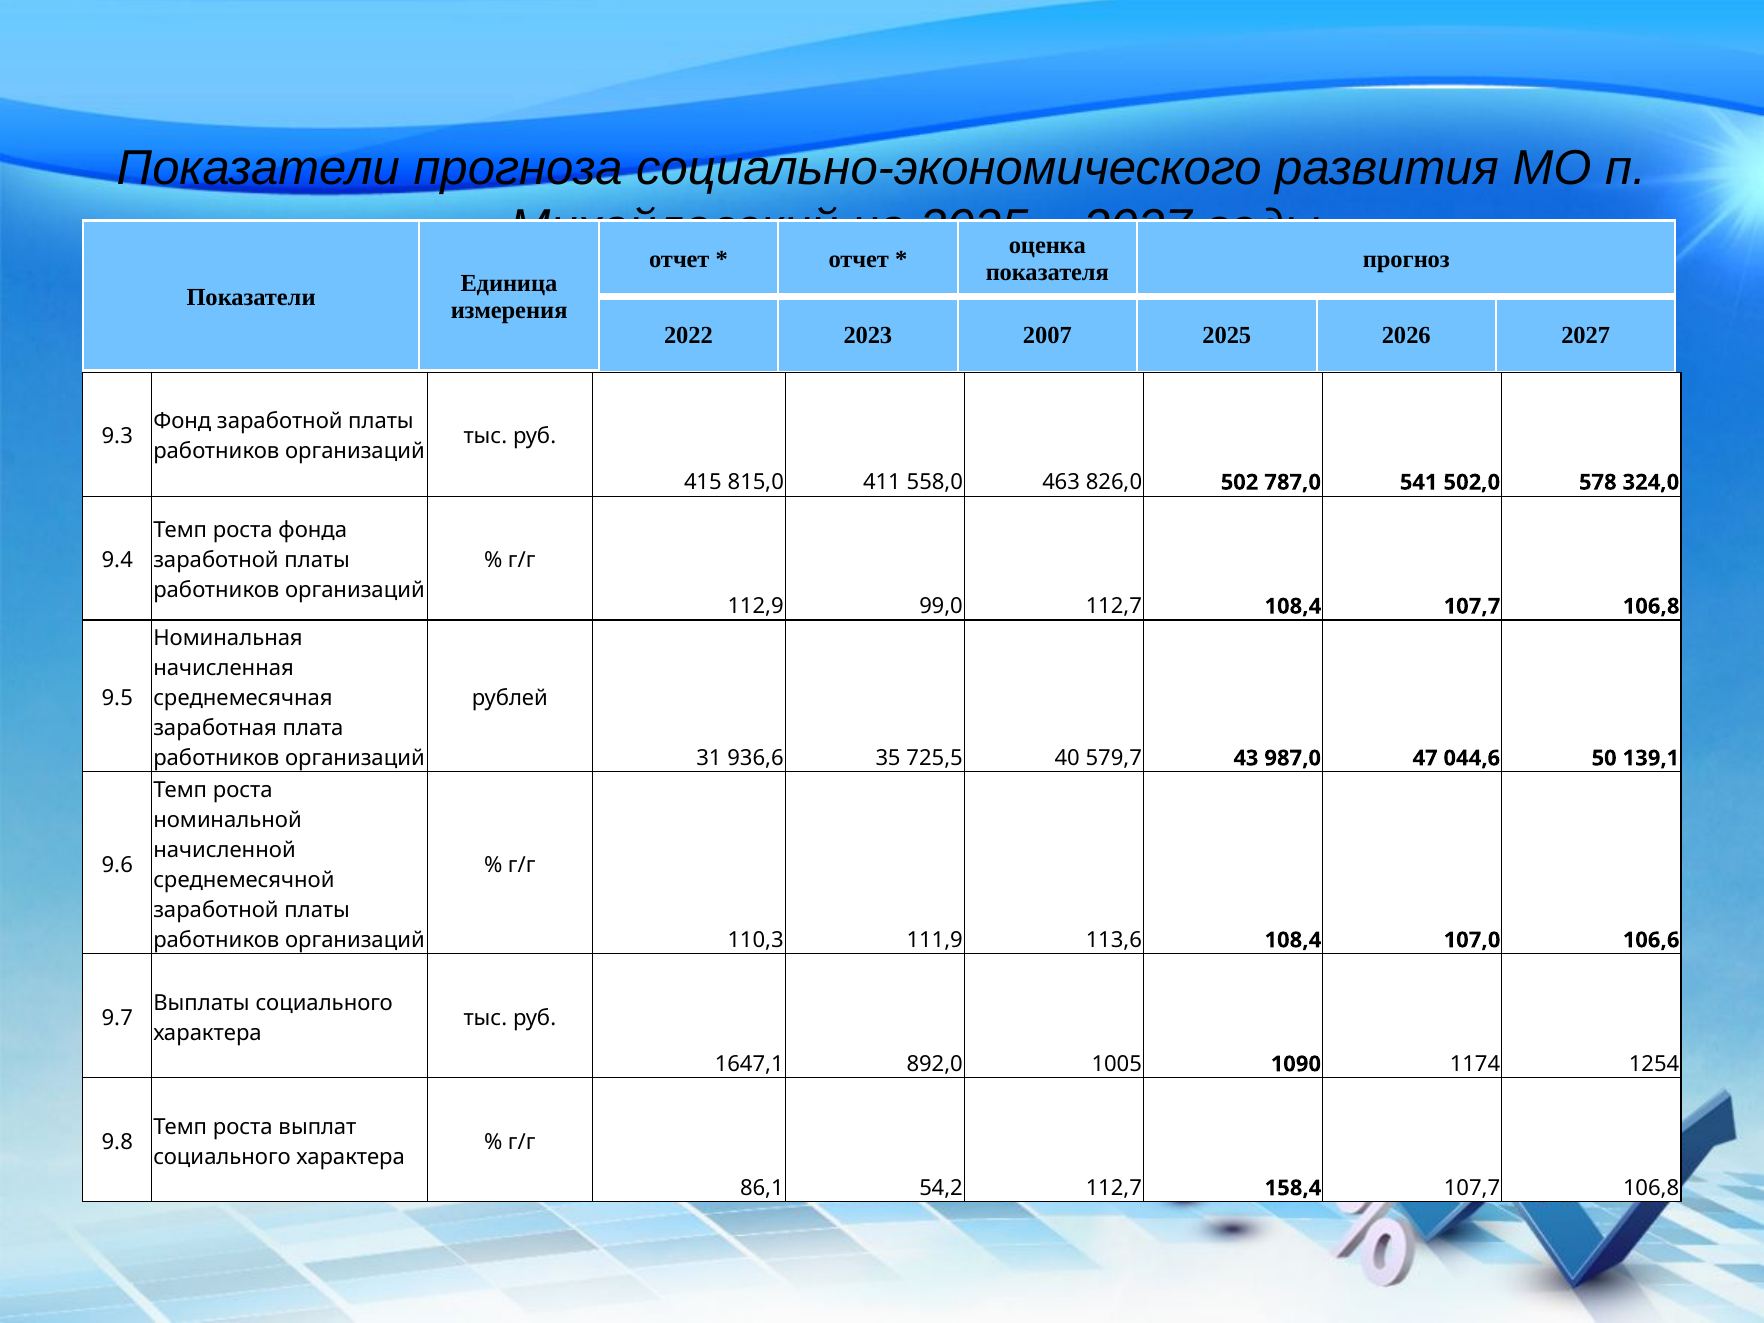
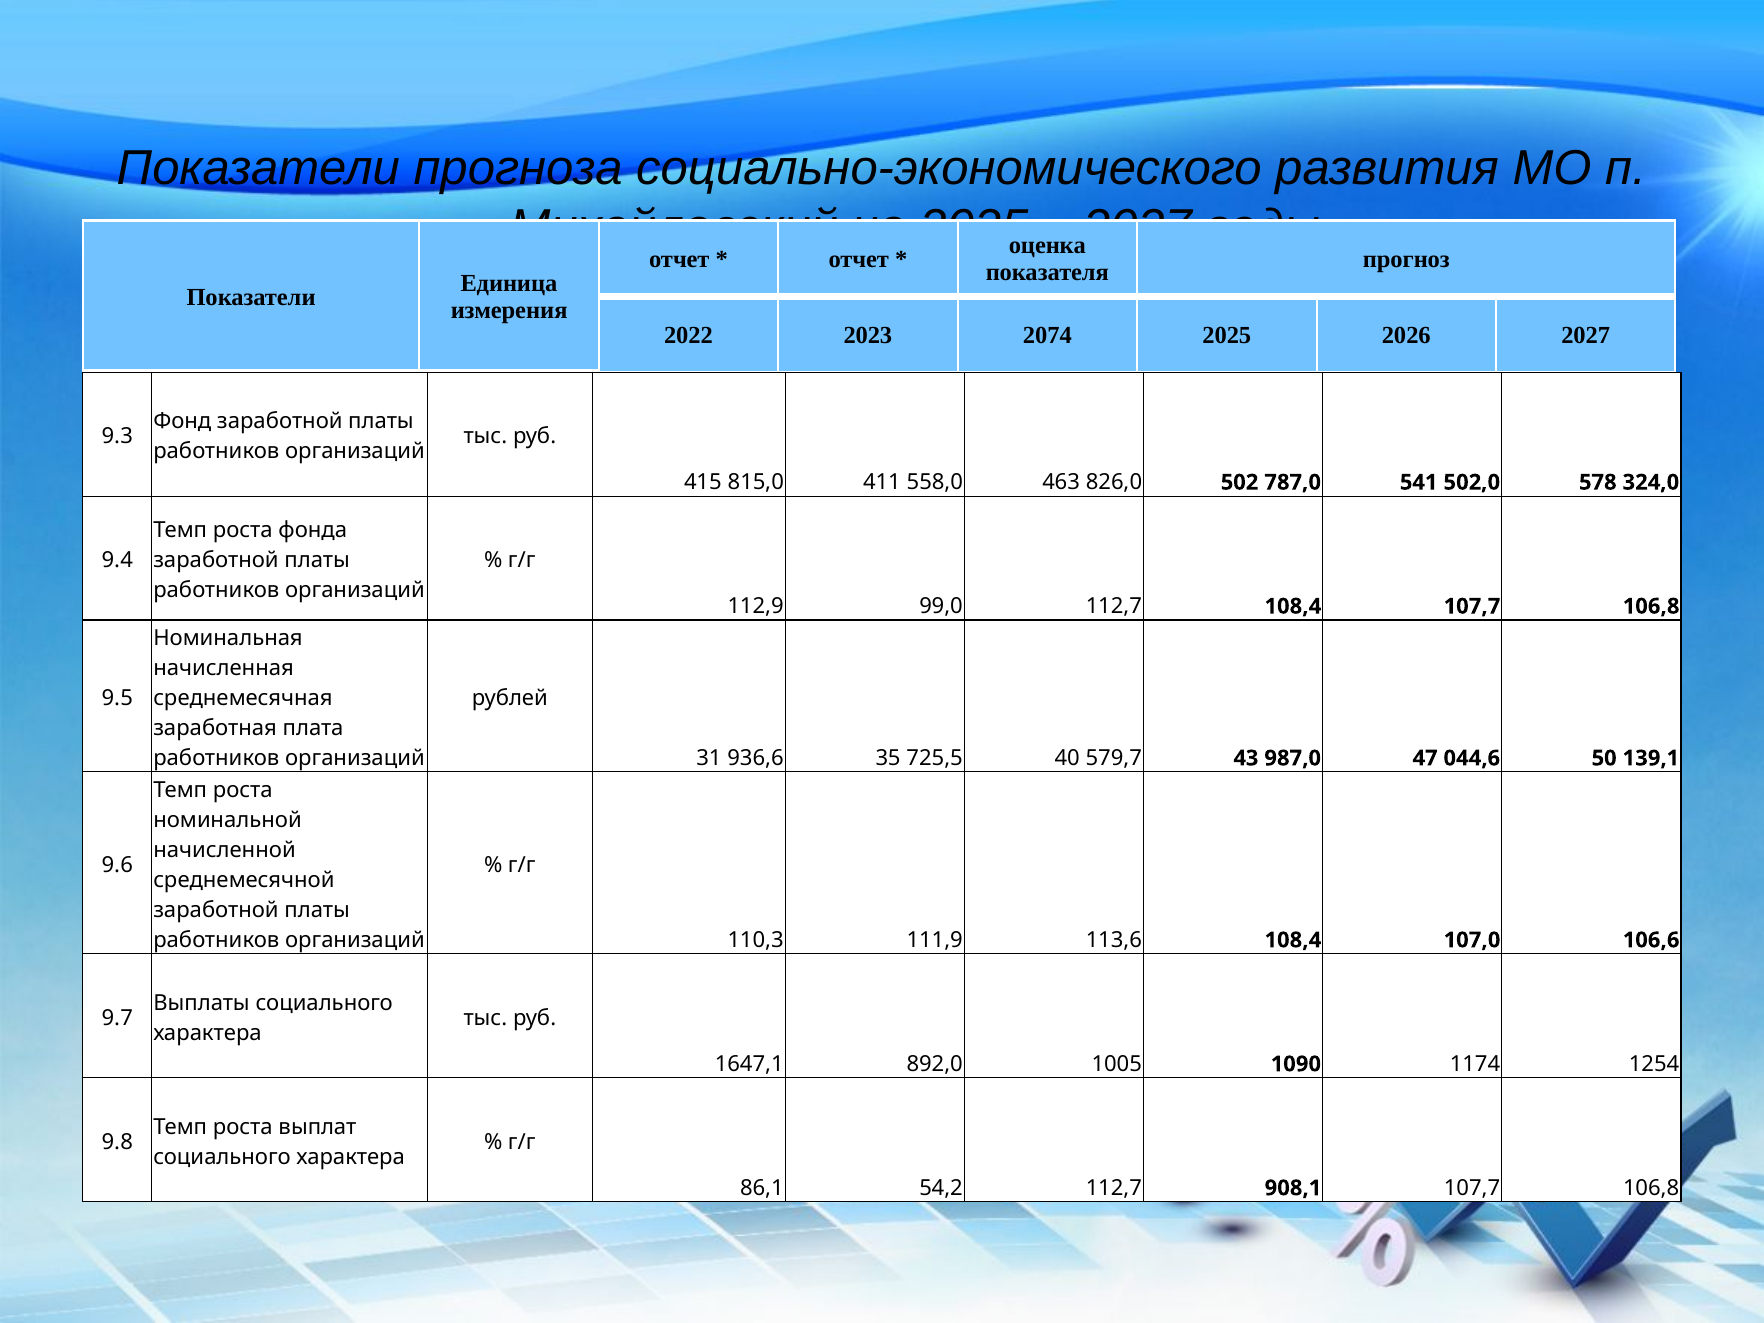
2007: 2007 -> 2074 (1047, 335)
158,4: 158,4 -> 908,1 (1293, 1188)
